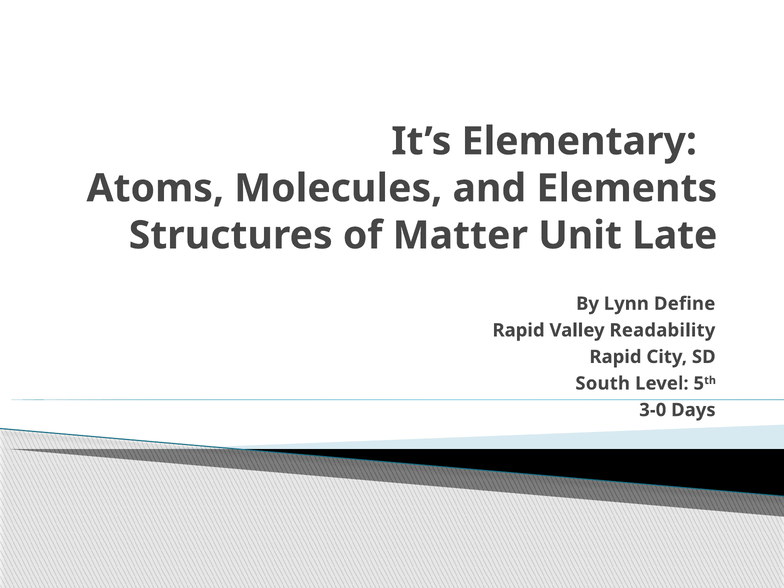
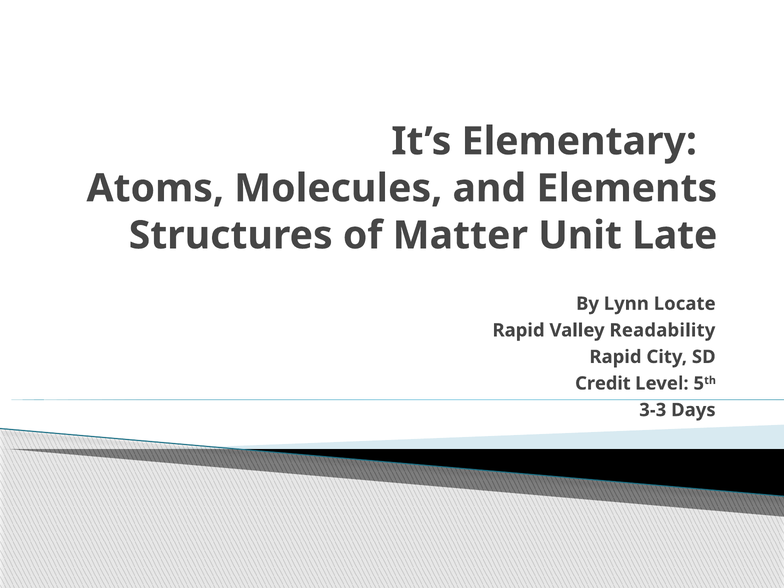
Define: Define -> Locate (685, 304)
South: South -> Credit (603, 383)
3-0: 3-0 -> 3-3 (653, 410)
